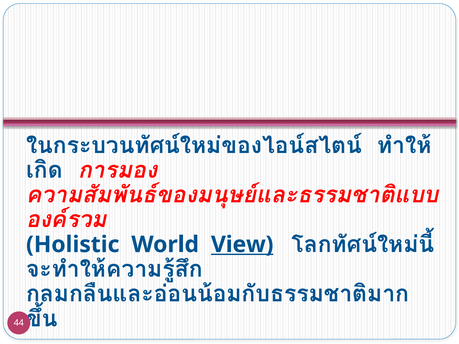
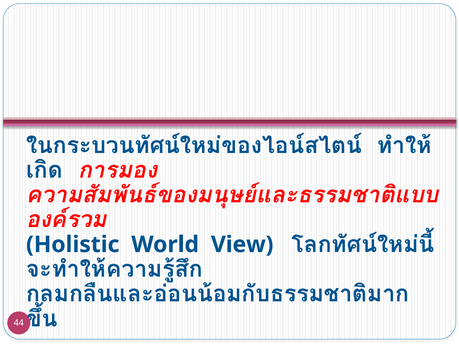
View underline: present -> none (242, 245)
